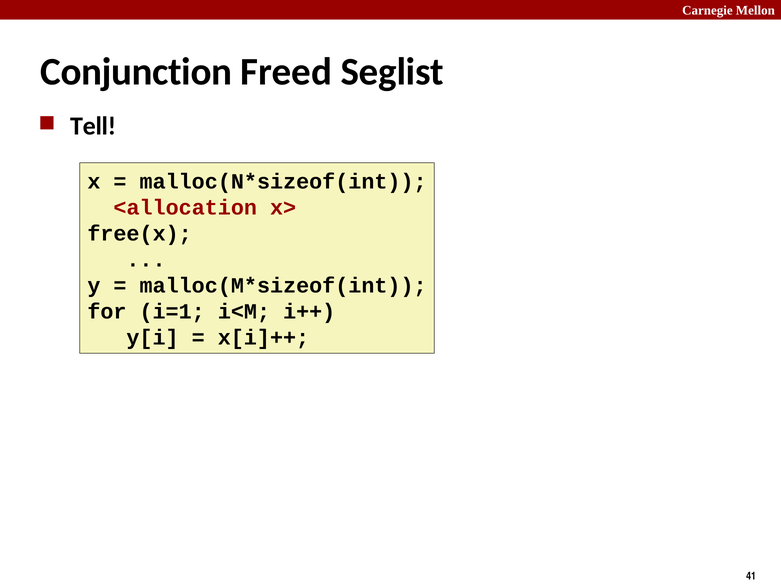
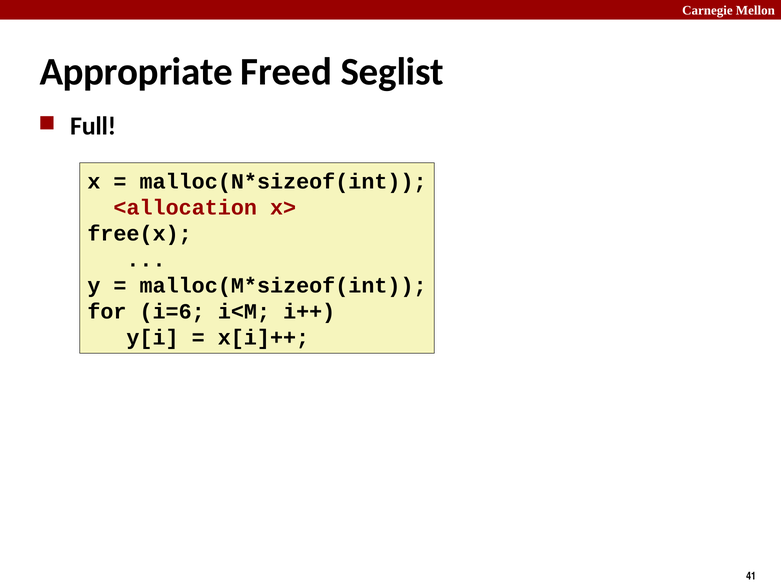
Conjunction: Conjunction -> Appropriate (136, 72)
Tell: Tell -> Full (93, 126)
i=1: i=1 -> i=6 (172, 311)
